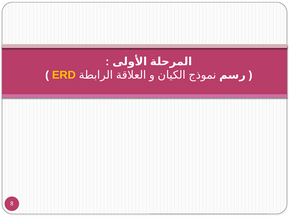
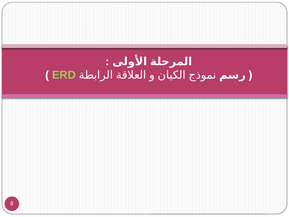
ERD colour: yellow -> light green (64, 75)
